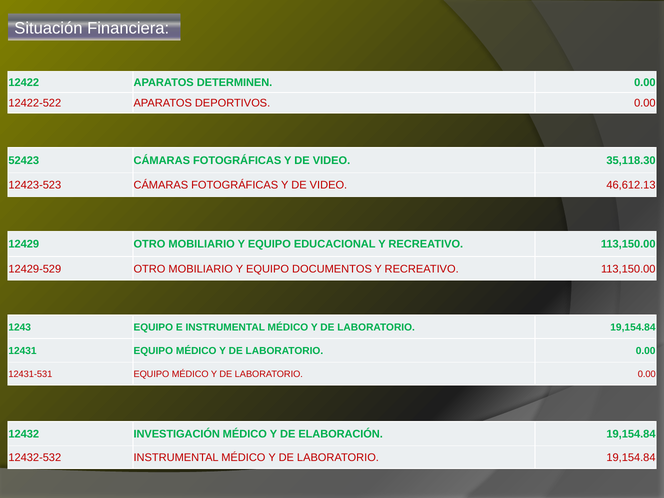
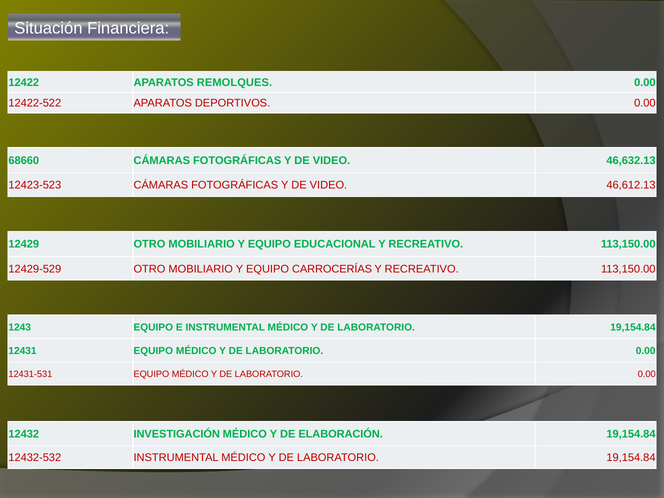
DETERMINEN: DETERMINEN -> REMOLQUES (234, 82)
52423: 52423 -> 68660 (24, 161)
35,118.30: 35,118.30 -> 46,632.13 (631, 161)
DOCUMENTOS: DOCUMENTOS -> CARROCERÍAS (332, 269)
